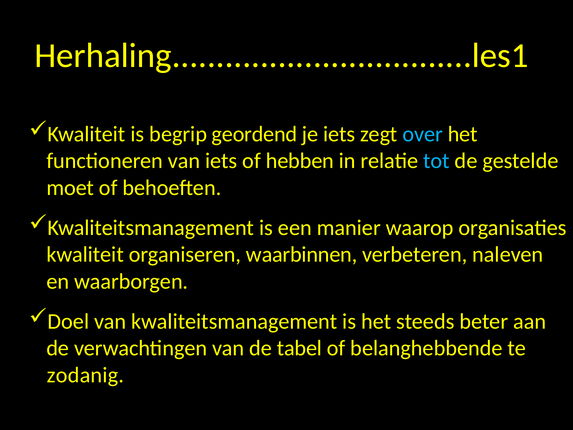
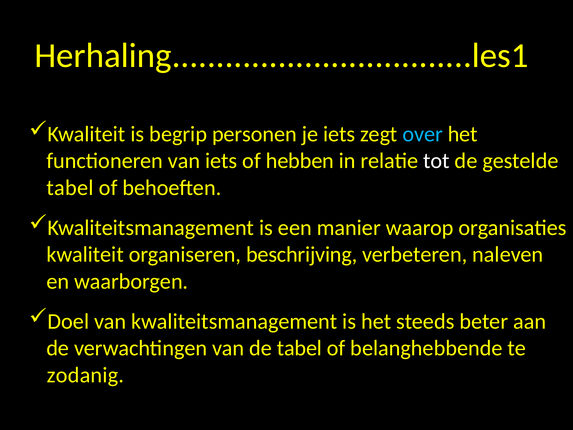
geordend: geordend -> personen (254, 134)
tot colour: light blue -> white (436, 161)
moet: moet -> tabel (70, 188)
waarbinnen: waarbinnen -> beschrijving (302, 254)
